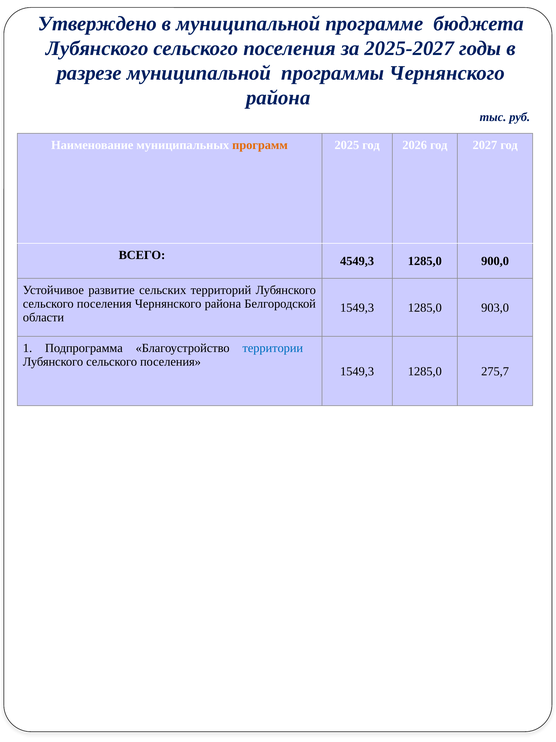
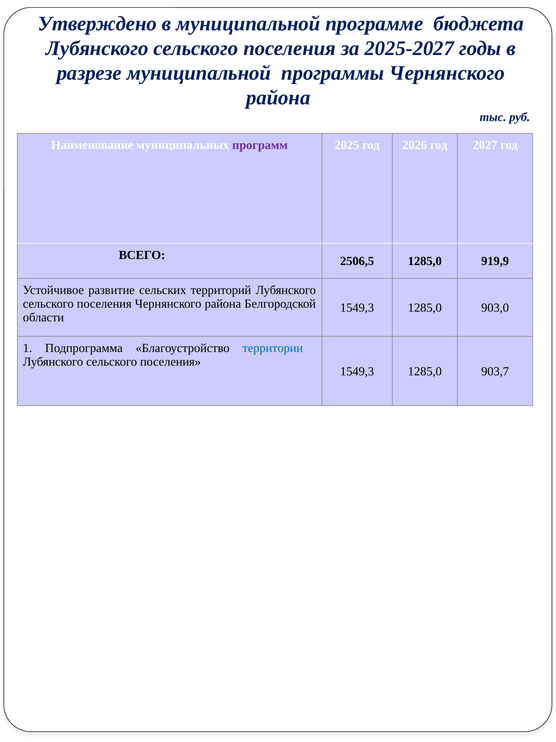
программ colour: orange -> purple (260, 145)
4549,3: 4549,3 -> 2506,5 (357, 261)
900,0: 900,0 -> 919,9 (495, 261)
275,7: 275,7 -> 903,7 (495, 371)
